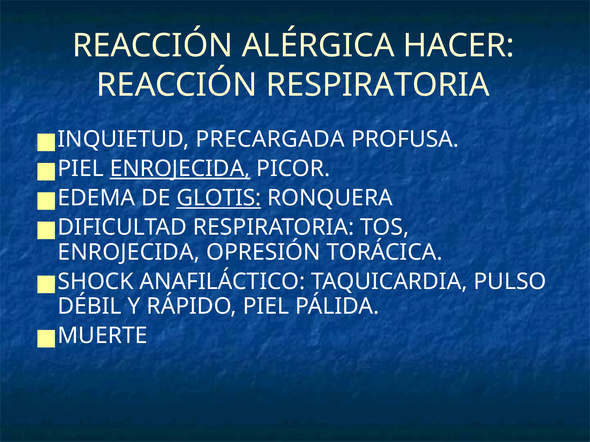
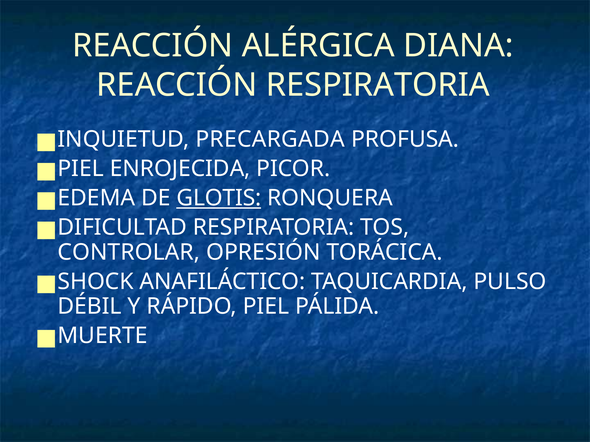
HACER: HACER -> DIANA (459, 46)
ENROJECIDA underline: present -> none (180, 169)
ENROJECIDA: ENROJECIDA -> CONTROLAR (129, 252)
